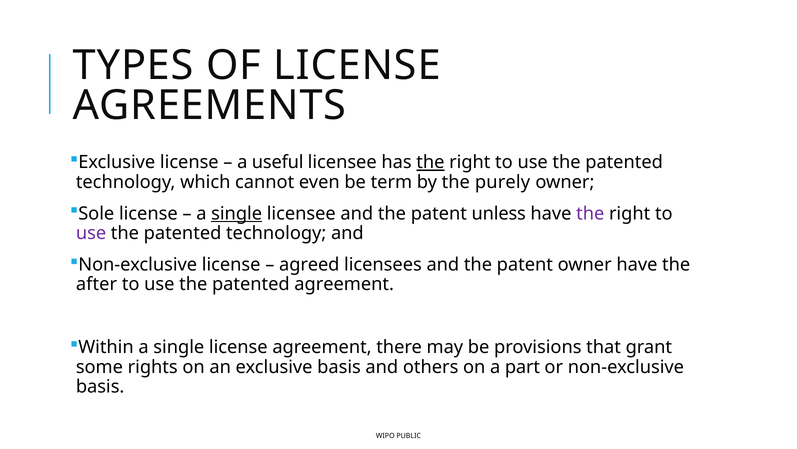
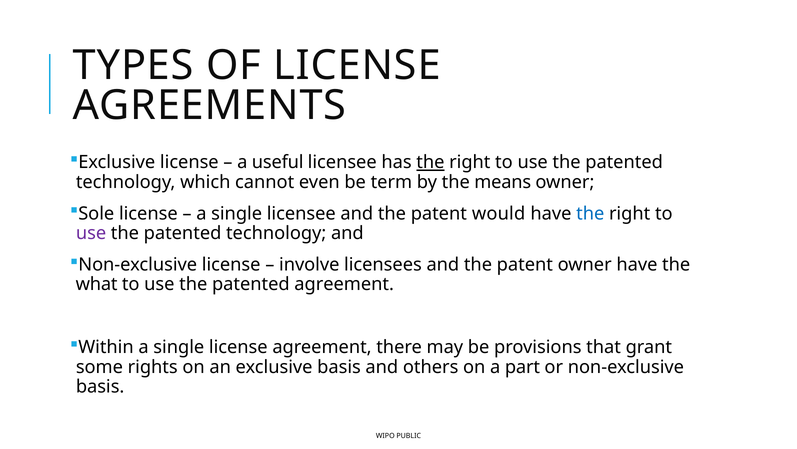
purely: purely -> means (503, 182)
single underline: present -> none (237, 213)
unless: unless -> would (499, 213)
the colour: purple -> blue (590, 213)
agreed: agreed -> involve (309, 264)
after: after -> what (97, 284)
